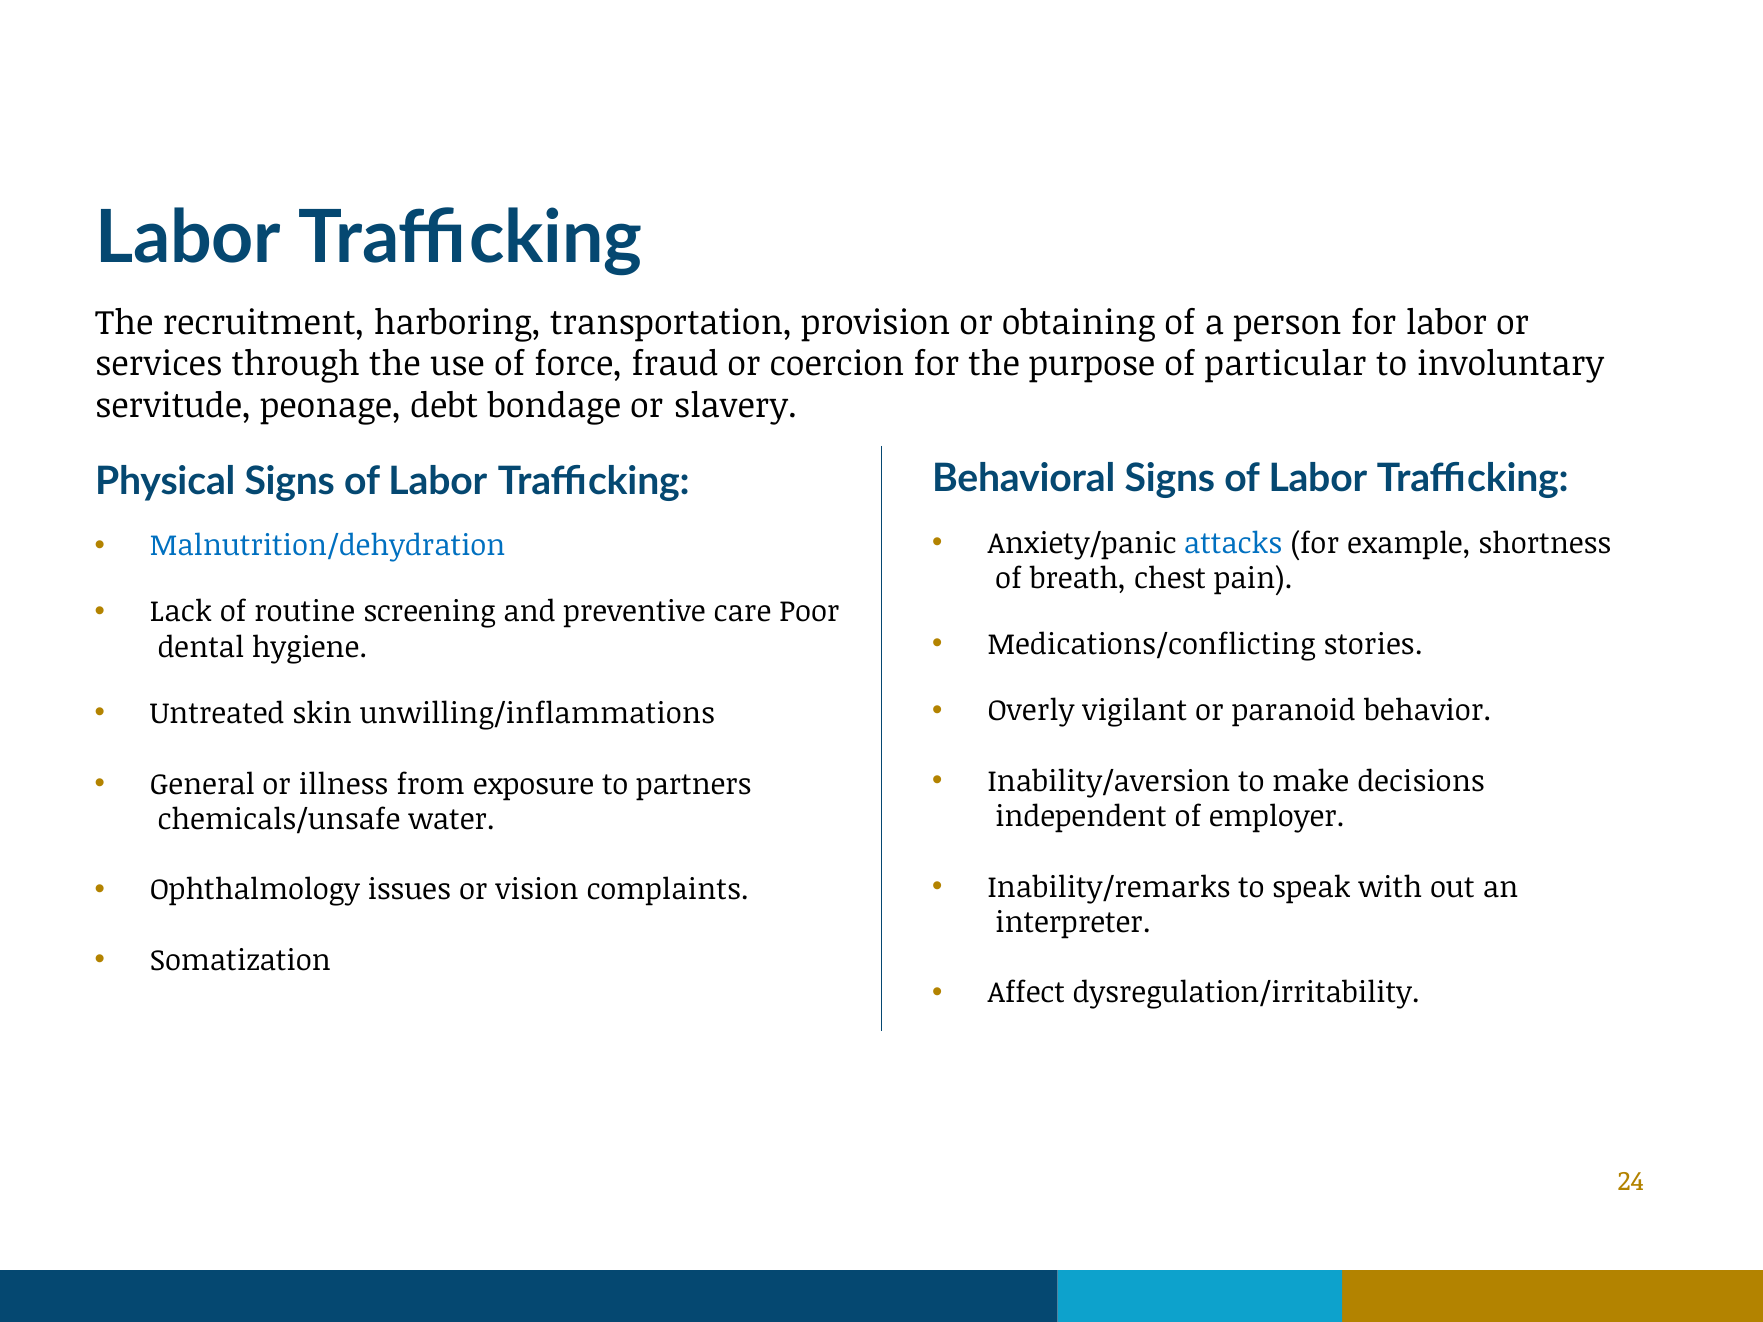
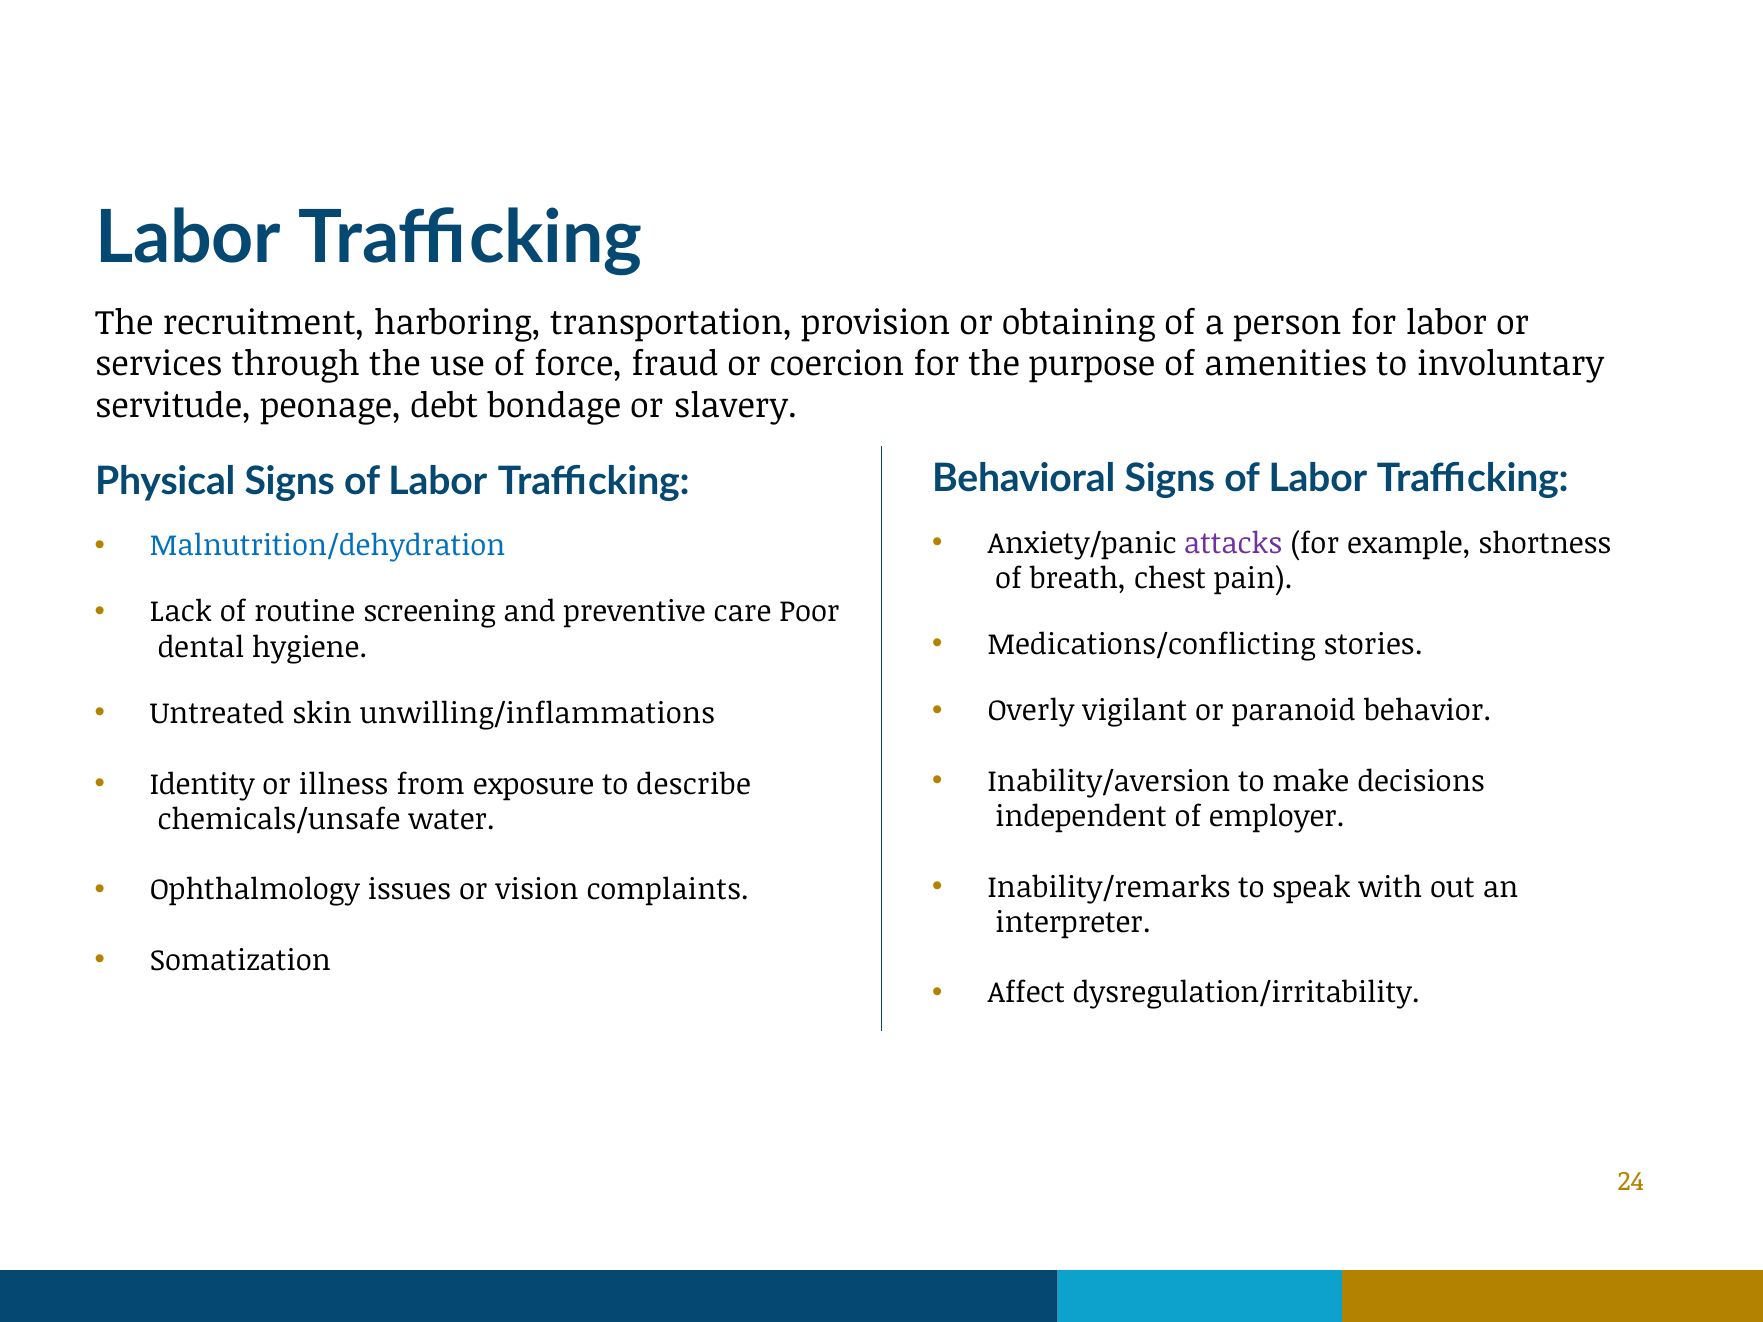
particular: particular -> amenities (1286, 365)
attacks colour: blue -> purple (1233, 544)
General: General -> Identity (202, 784)
partners: partners -> describe (694, 784)
